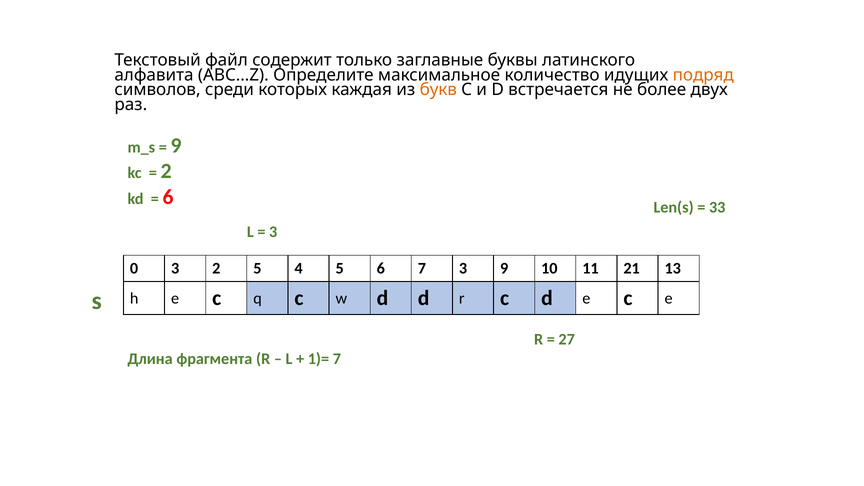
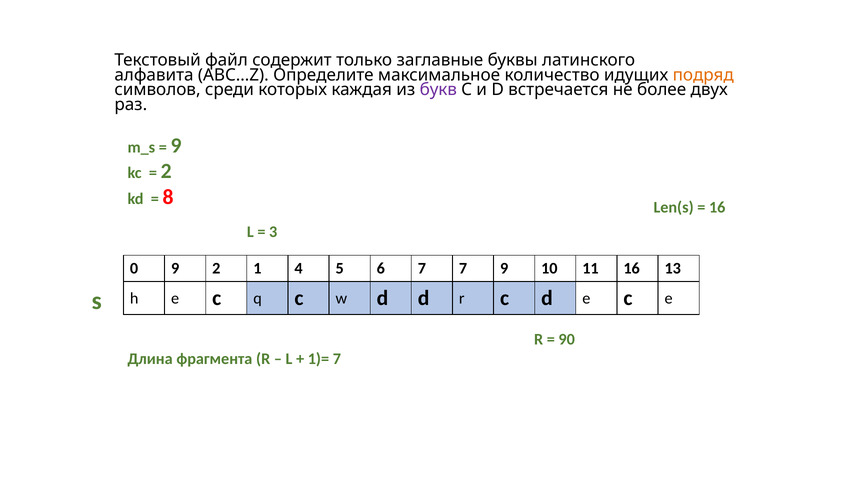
букв colour: orange -> purple (438, 90)
6: 6 -> 8 (168, 197)
33: 33 -> 16 (717, 207)
0 3: 3 -> 9 (175, 269)
2 5: 5 -> 1 (257, 269)
7 3: 3 -> 7 (463, 269)
11 21: 21 -> 16 (632, 269)
27: 27 -> 90 (567, 339)
